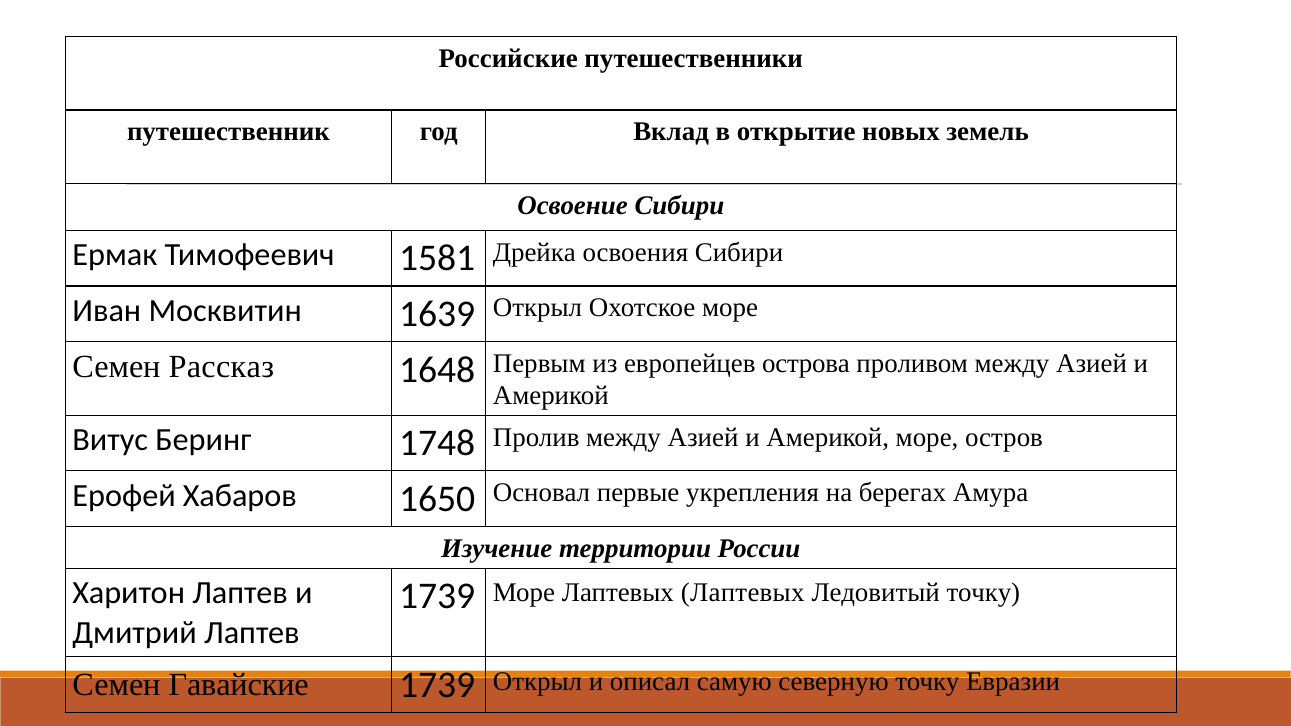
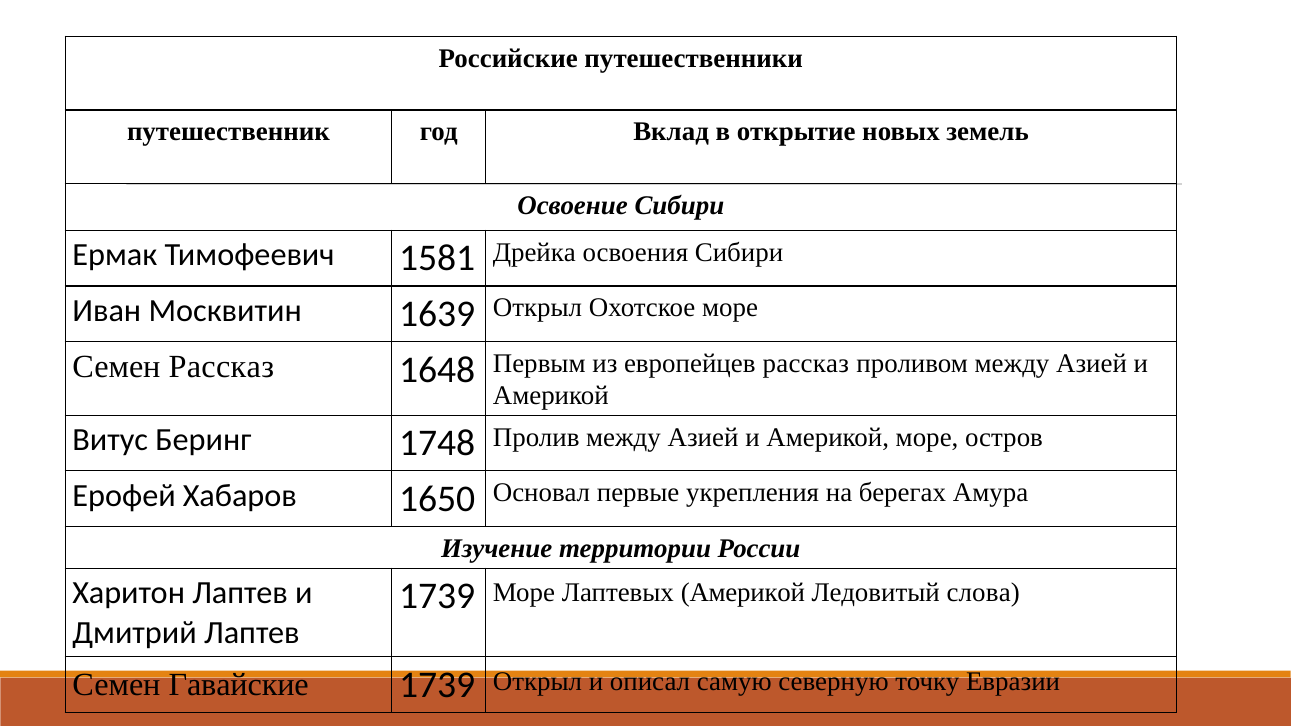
европейцев острова: острова -> рассказ (806, 364)
Лаптевых Лаптевых: Лаптевых -> Америкой (743, 593)
Ледовитый точку: точку -> слова (983, 593)
